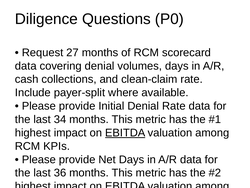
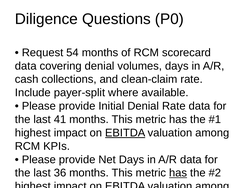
27: 27 -> 54 (73, 52)
34: 34 -> 41 (60, 119)
has underline: none -> present (178, 172)
